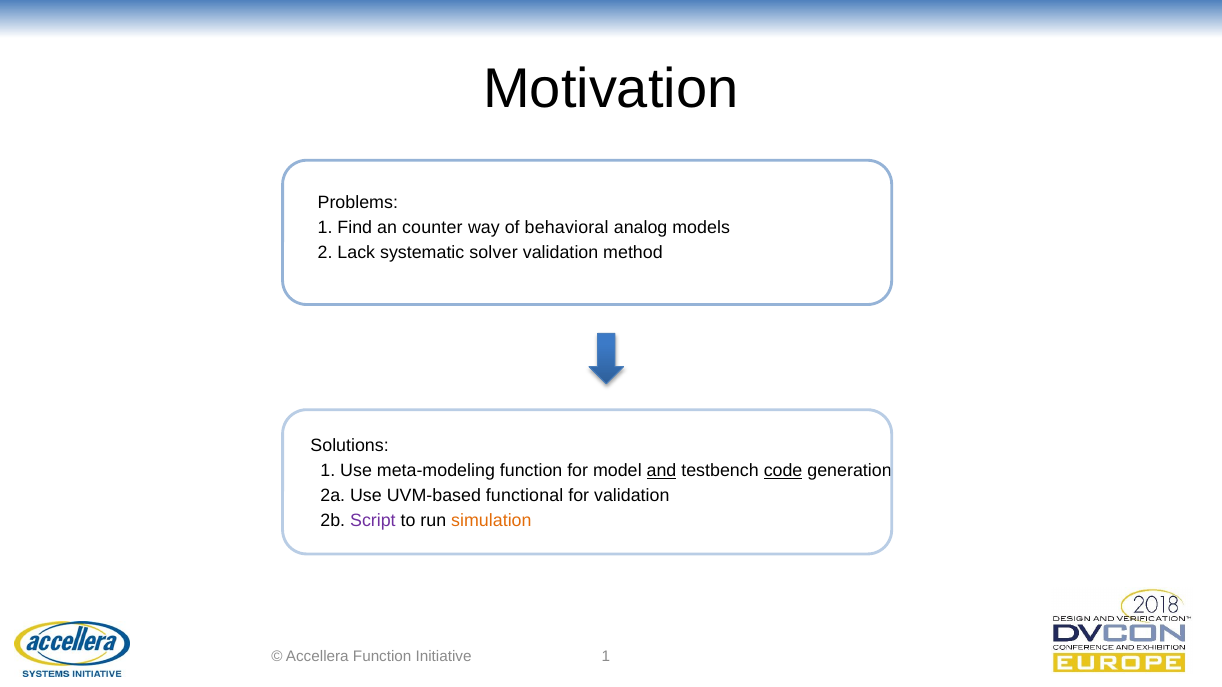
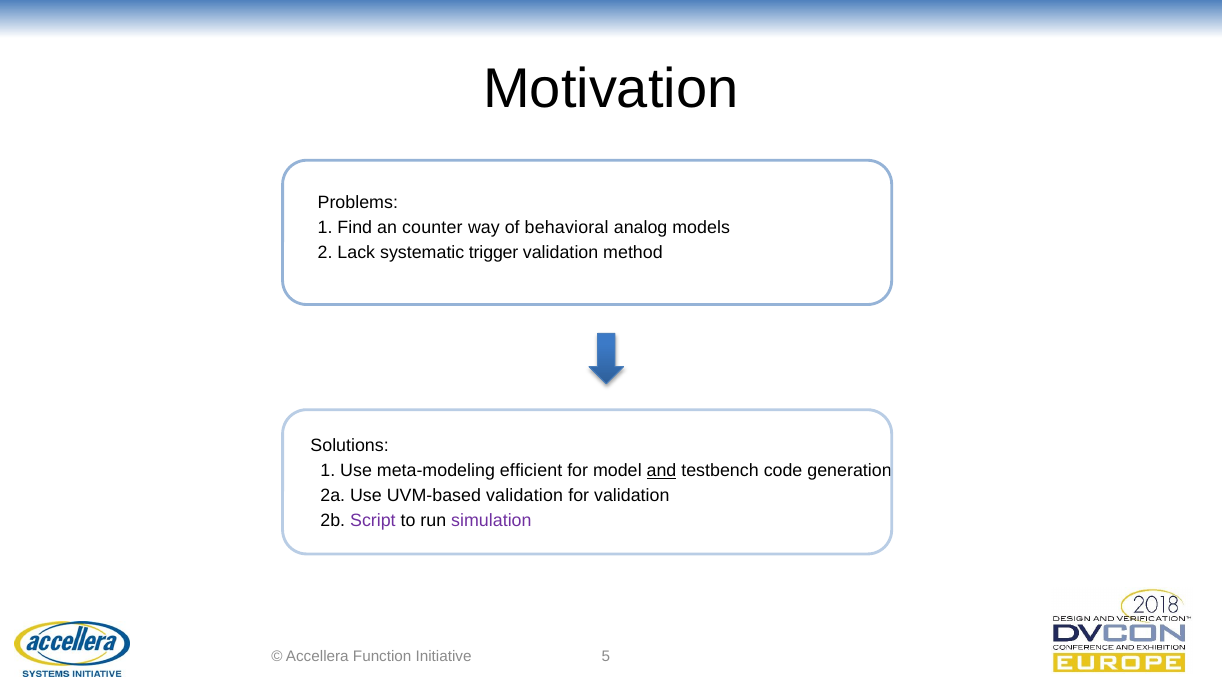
solver: solver -> trigger (494, 253)
meta-modeling function: function -> efficient (531, 471)
code underline: present -> none (783, 471)
UVM-based functional: functional -> validation (525, 496)
simulation colour: orange -> purple (491, 521)
Initiative 1: 1 -> 5 (606, 656)
